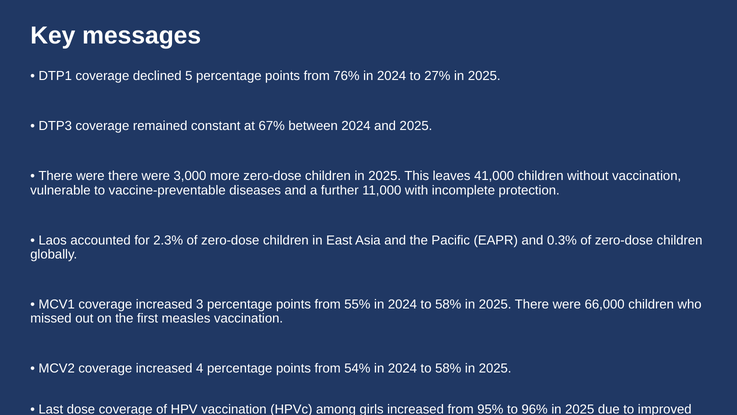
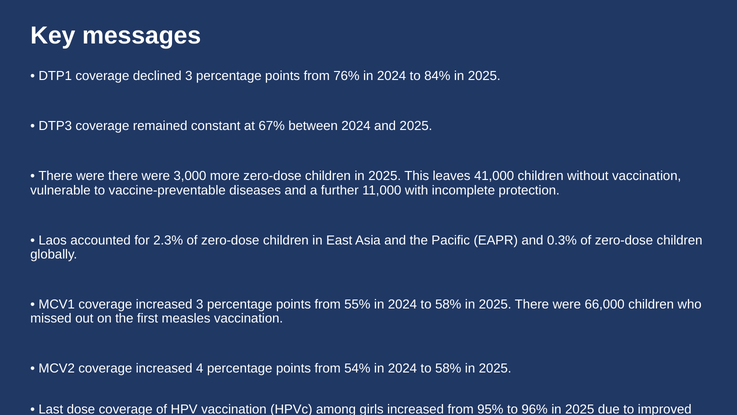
declined 5: 5 -> 3 (189, 76)
27%: 27% -> 84% (437, 76)
